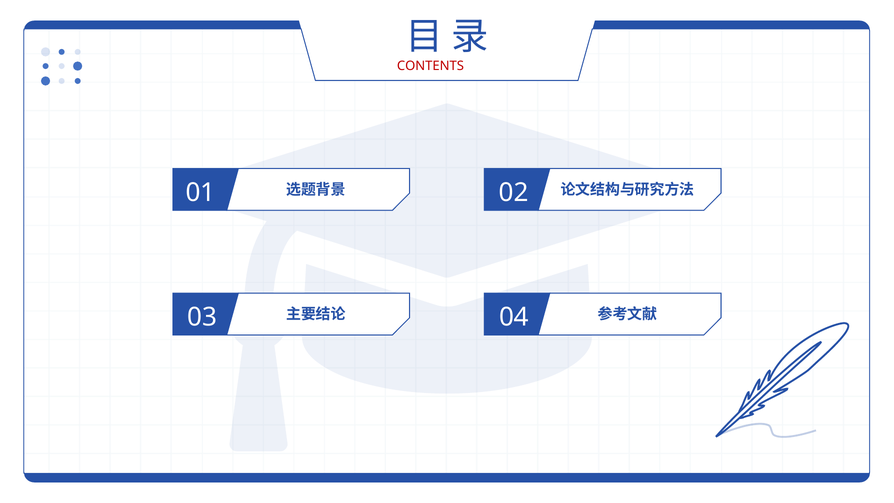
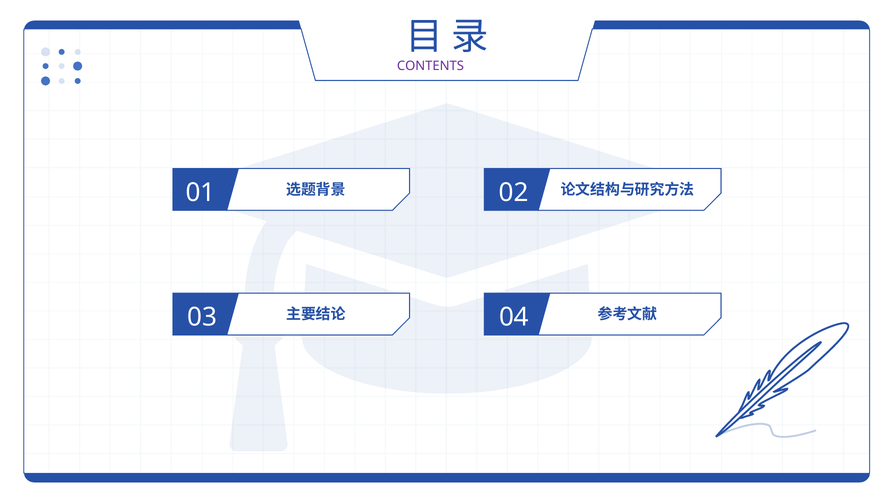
CONTENTS colour: red -> purple (430, 66)
